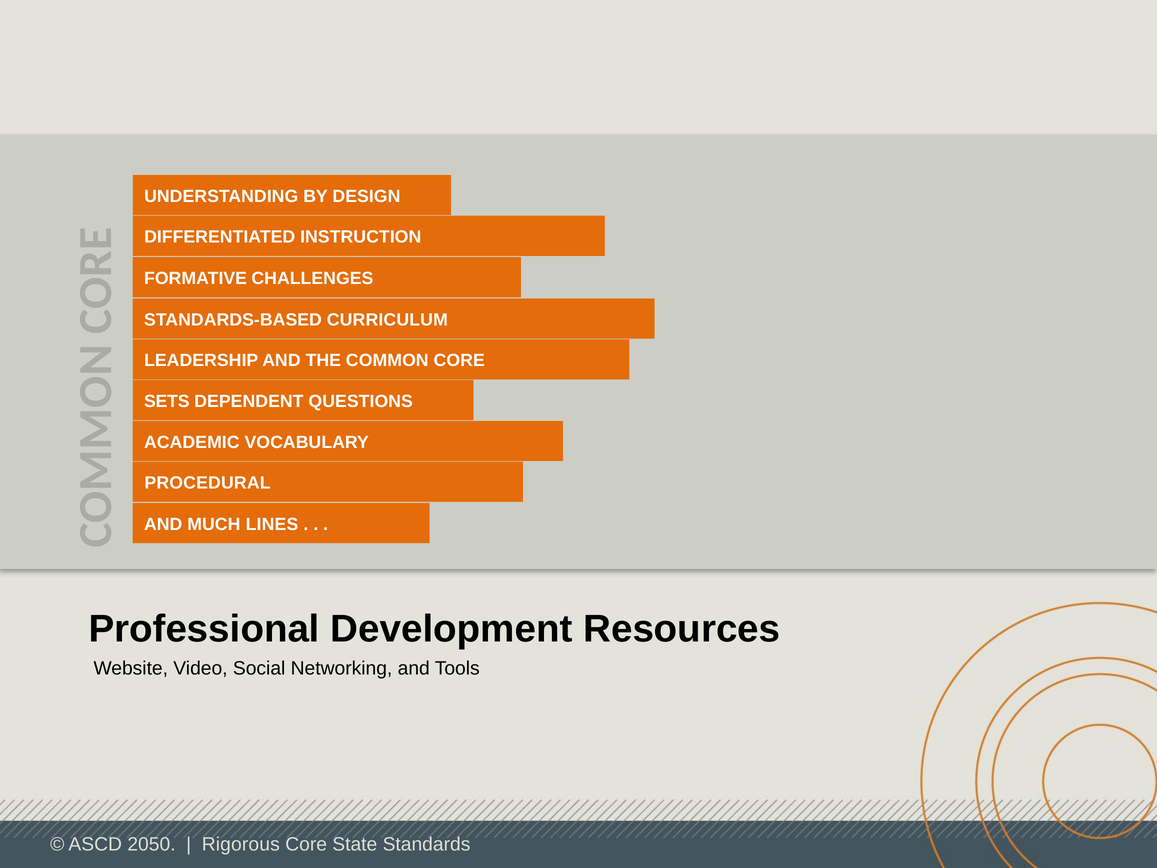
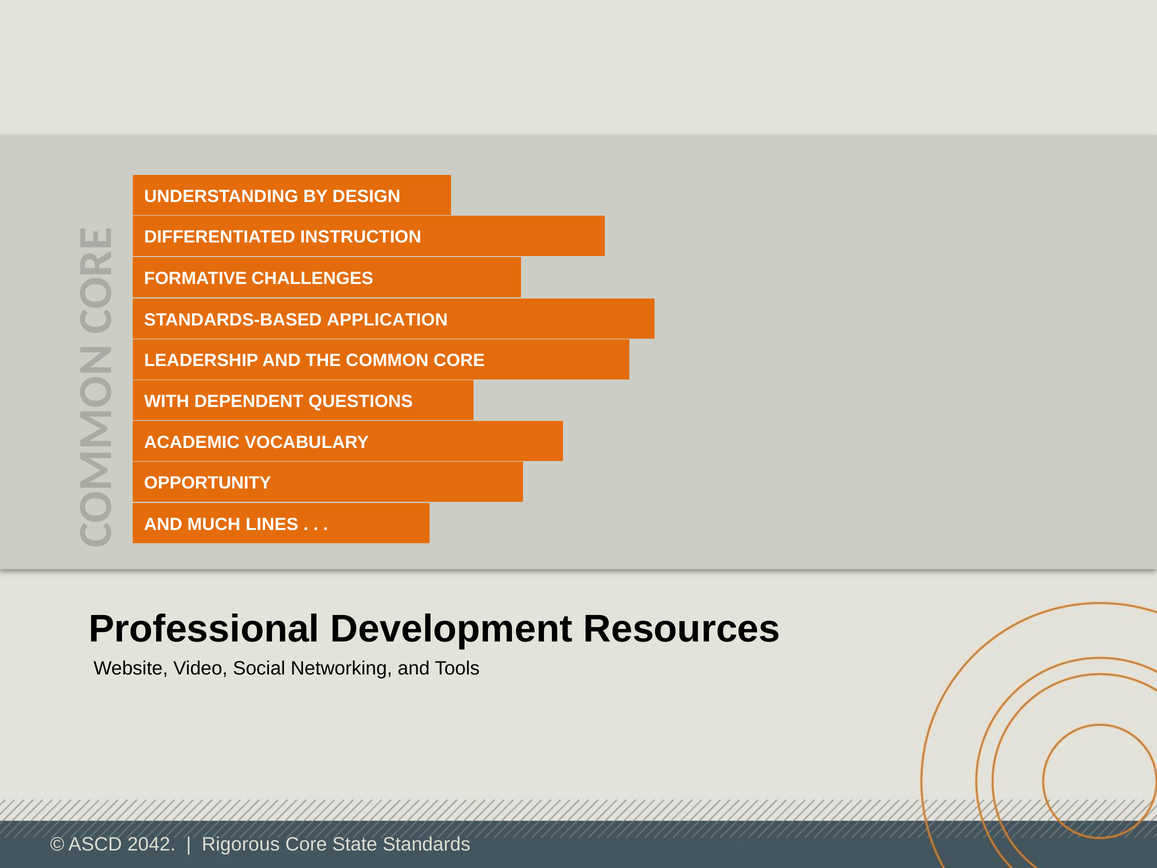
CURRICULUM: CURRICULUM -> APPLICATION (387, 320)
SETS: SETS -> WITH (167, 401)
PROCEDURAL: PROCEDURAL -> OPPORTUNITY (208, 483)
2050: 2050 -> 2042 (151, 844)
